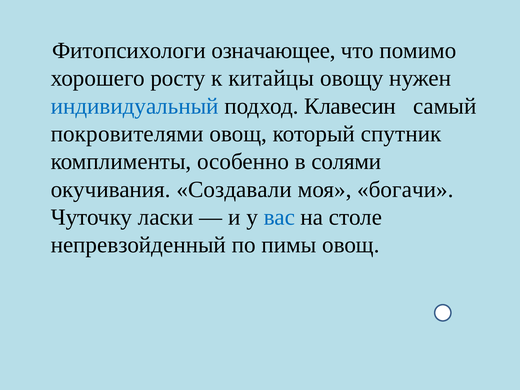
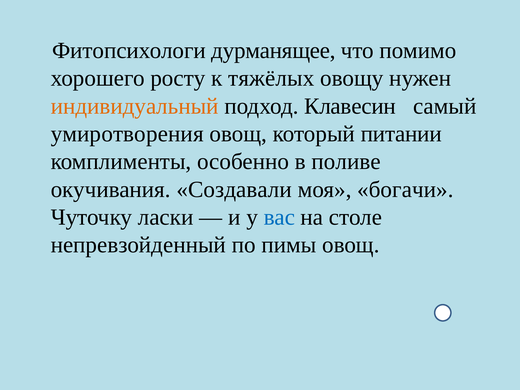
означающее: означающее -> дурманящее (274, 51)
китайцы: китайцы -> тяжёлых (271, 78)
индивидуальный colour: blue -> orange (135, 106)
покровителями: покровителями -> умиротворения (127, 134)
спутник: спутник -> питании (401, 134)
солями: солями -> поливе (346, 162)
